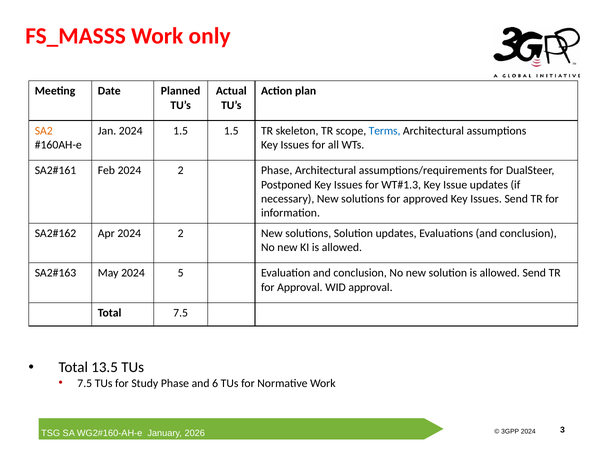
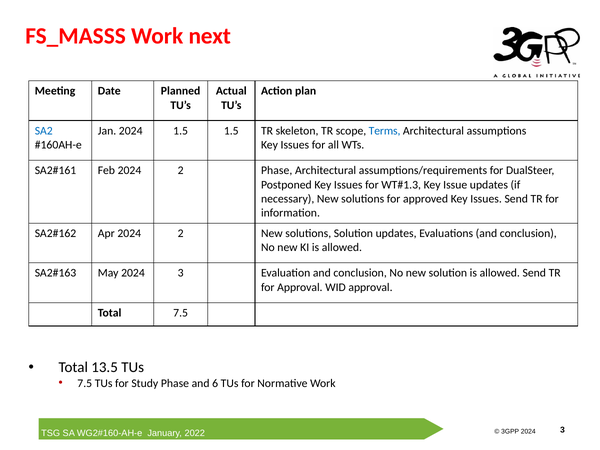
only: only -> next (210, 36)
SA2 colour: orange -> blue (44, 131)
2024 5: 5 -> 3 (181, 273)
2026: 2026 -> 2022 (195, 433)
